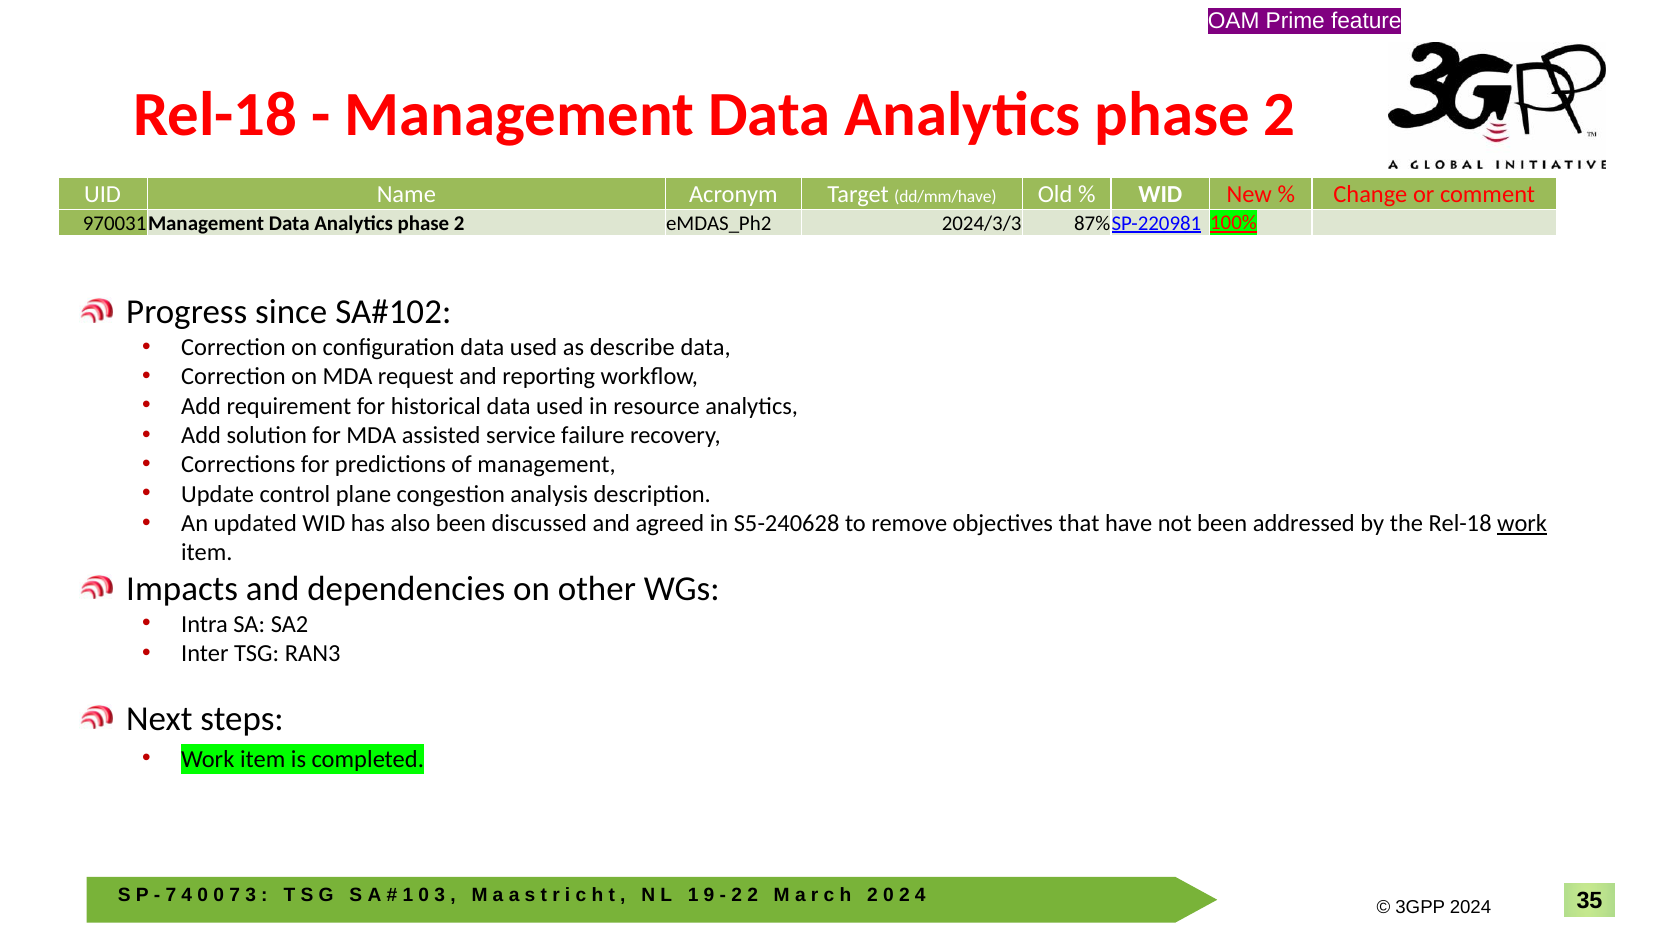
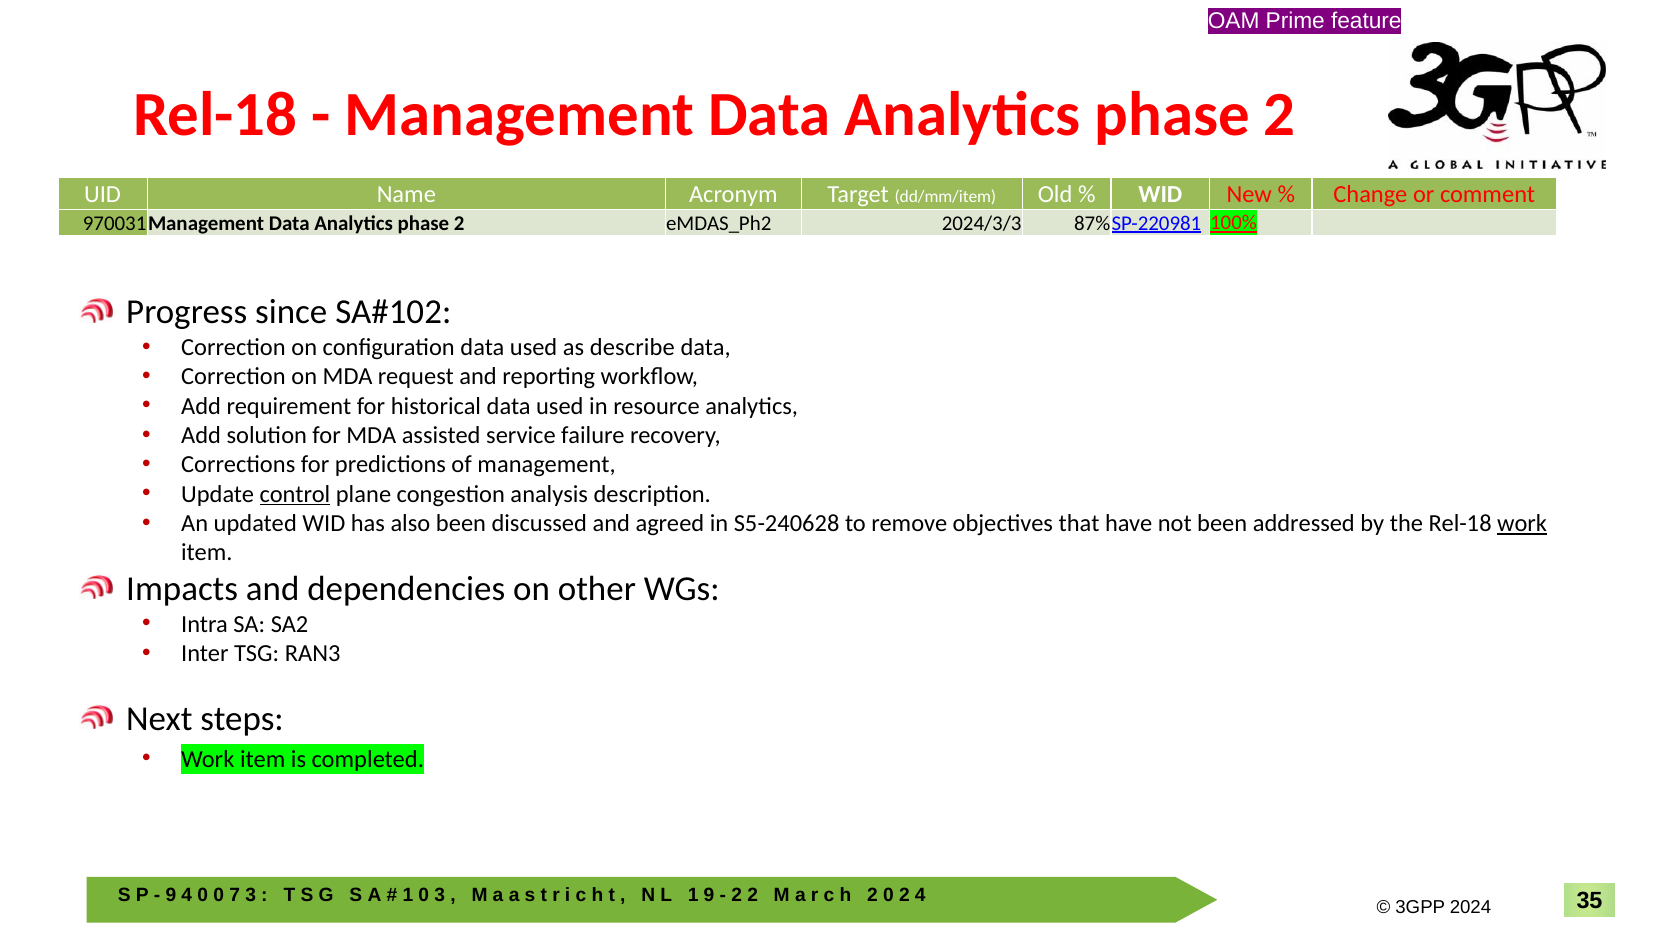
dd/mm/have: dd/mm/have -> dd/mm/item (945, 197)
control underline: none -> present (295, 494)
7: 7 -> 9 (171, 895)
